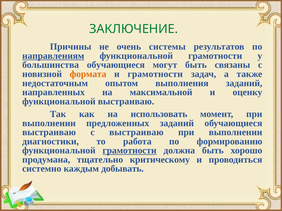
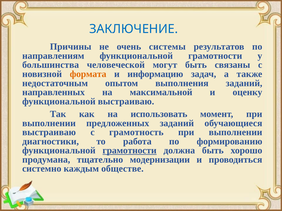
ЗАКЛЮЧЕНИЕ colour: green -> blue (134, 29)
направлениям underline: present -> none (53, 56)
большинства обучающиеся: обучающиеся -> человеческой (116, 65)
и грамотности: грамотности -> информацию (155, 74)
с выстраиваю: выстраиваю -> грамотность (136, 133)
критическому: критическому -> модернизации (160, 160)
добывать: добывать -> обществе (122, 169)
